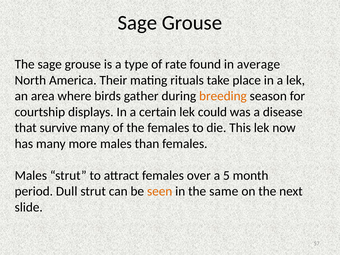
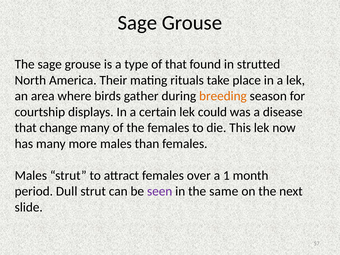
of rate: rate -> that (176, 64)
average: average -> strutted (259, 64)
survive: survive -> change (58, 128)
5: 5 -> 1 (226, 176)
seen colour: orange -> purple (160, 191)
